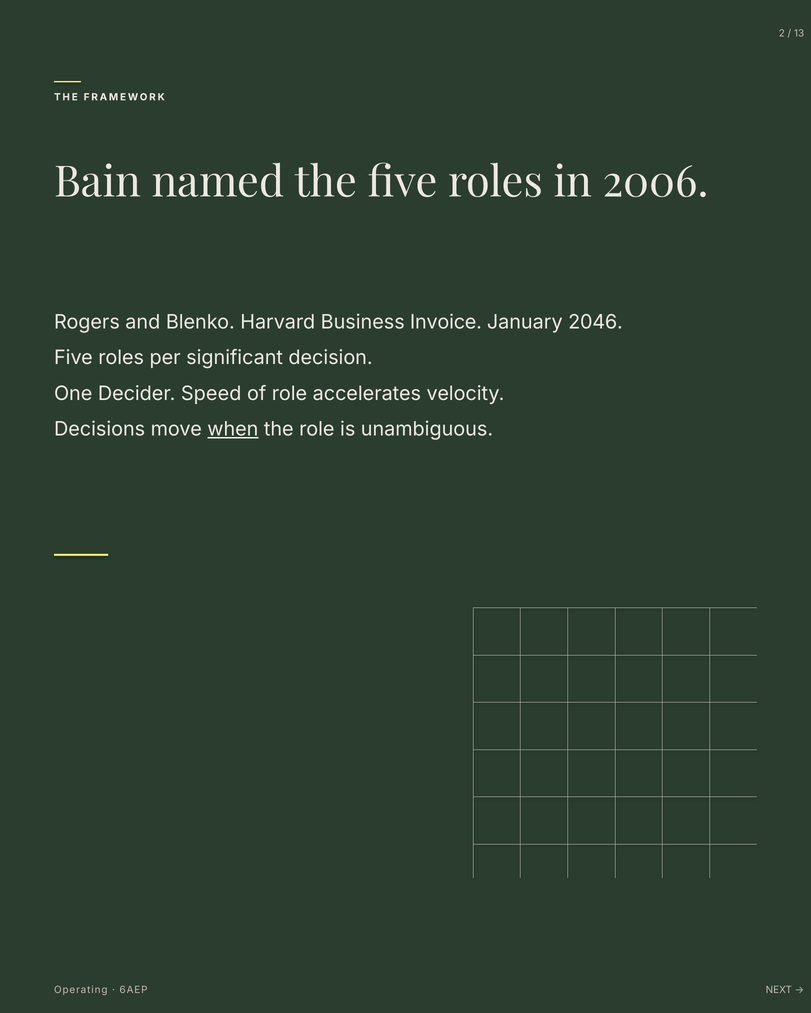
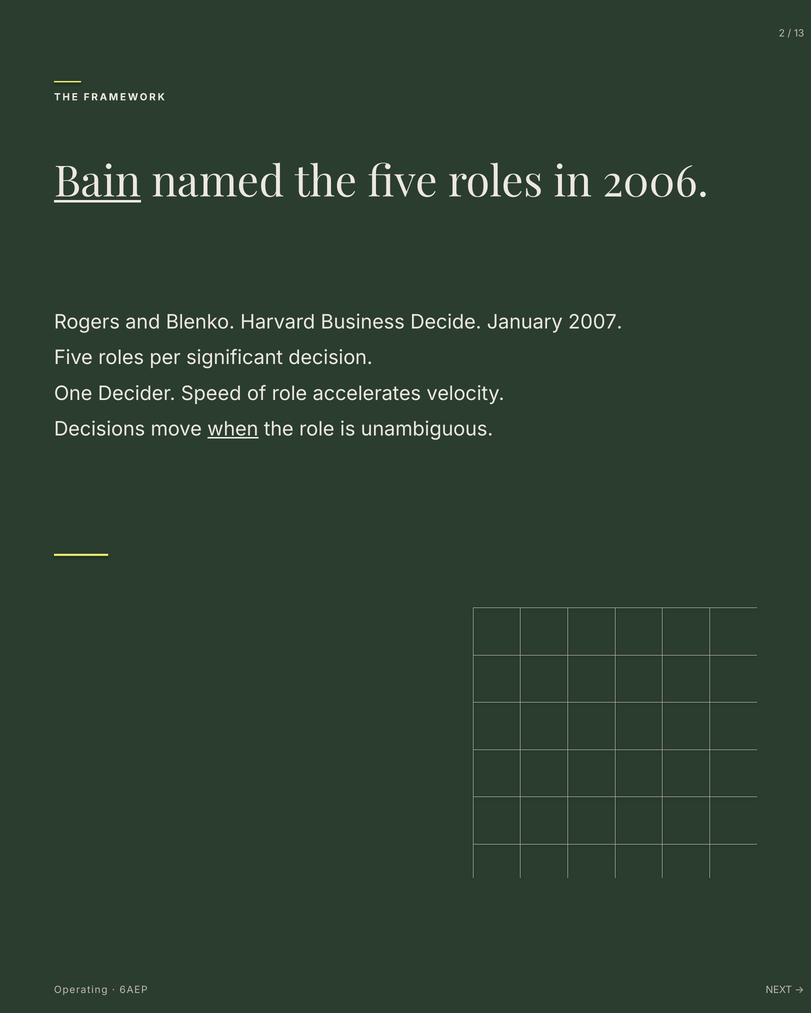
Bain underline: none -> present (98, 183)
Invoice: Invoice -> Decide (446, 323)
2046: 2046 -> 2007 (595, 323)
